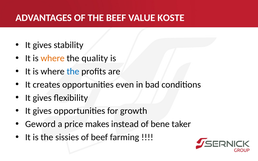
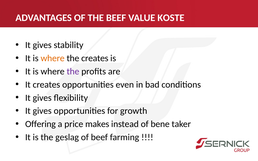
the quality: quality -> creates (95, 58)
the colour: blue -> purple (73, 72)
Geword: Geword -> Offering (40, 124)
sissies: sissies -> geslag (67, 137)
